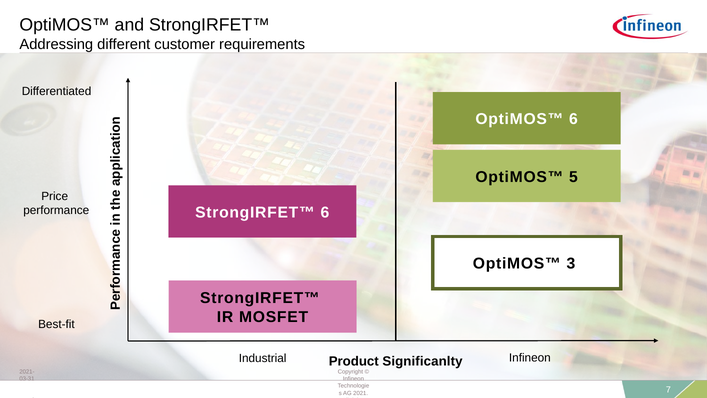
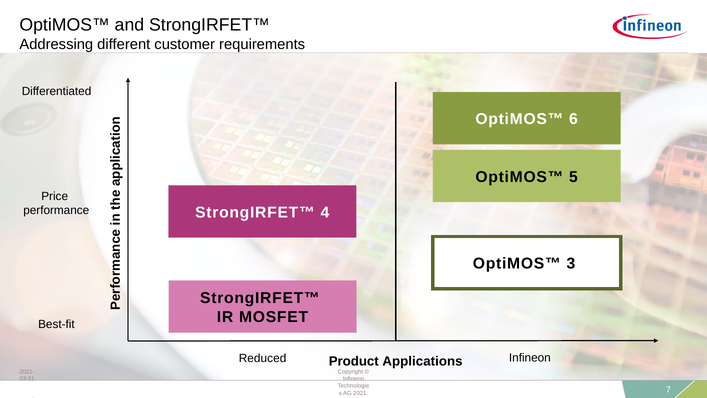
StrongIRFET™ 6: 6 -> 4 (325, 212)
Industrial: Industrial -> Reduced (263, 358)
Significanlty: Significanlty -> Applications (423, 361)
